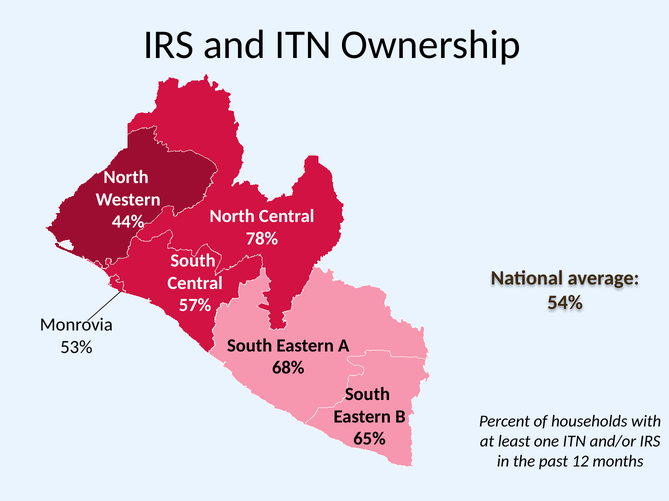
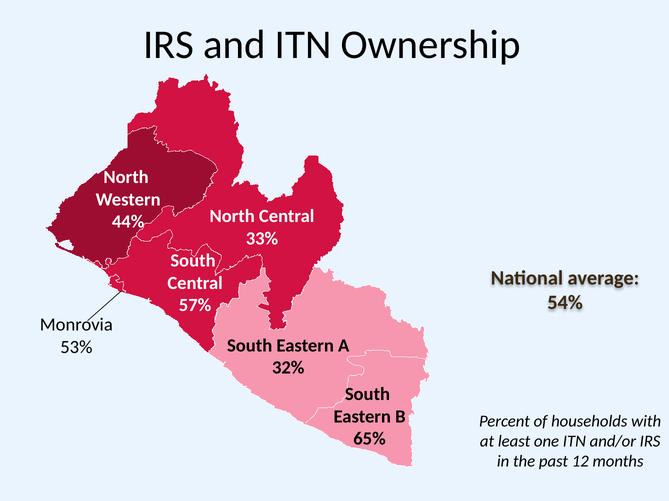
78%: 78% -> 33% (262, 239)
68%: 68% -> 32% (288, 368)
